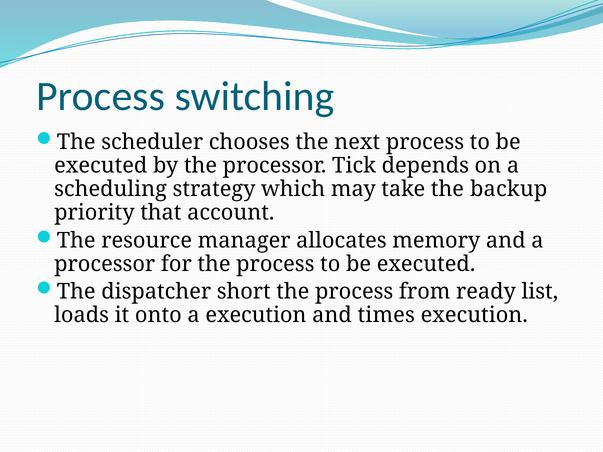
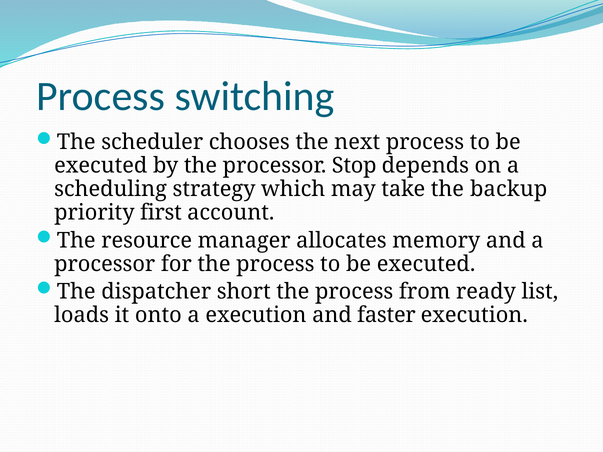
Tick: Tick -> Stop (354, 166)
that: that -> first (161, 213)
times: times -> faster (386, 315)
